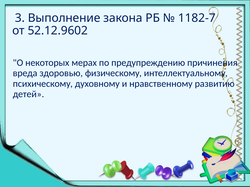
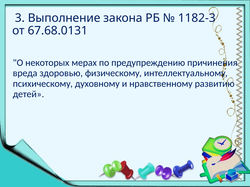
1182-7: 1182-7 -> 1182-3 (197, 18)
52.12.9602: 52.12.9602 -> 67.68.0131 (58, 31)
